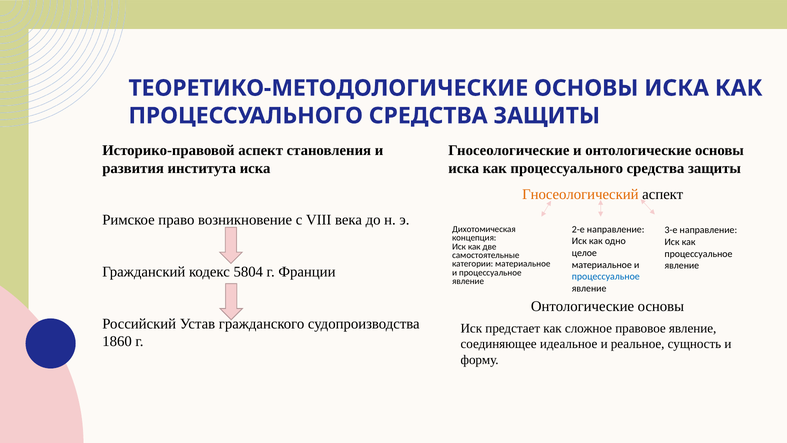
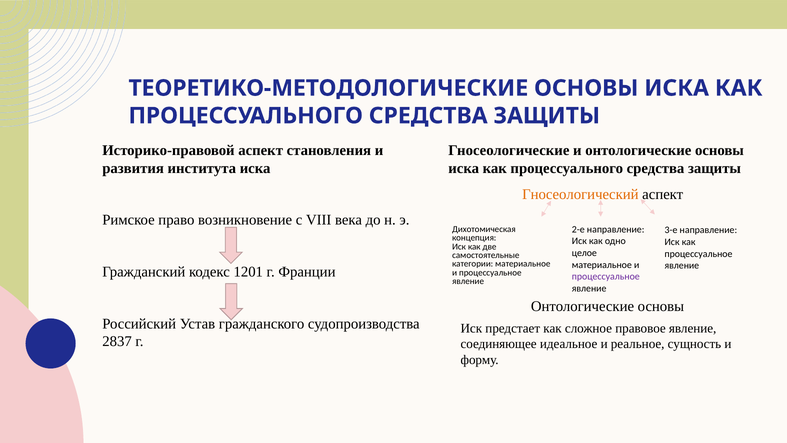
5804: 5804 -> 1201 (248, 272)
процессуальное colour: blue -> purple (606, 276)
1860: 1860 -> 2837 (117, 341)
